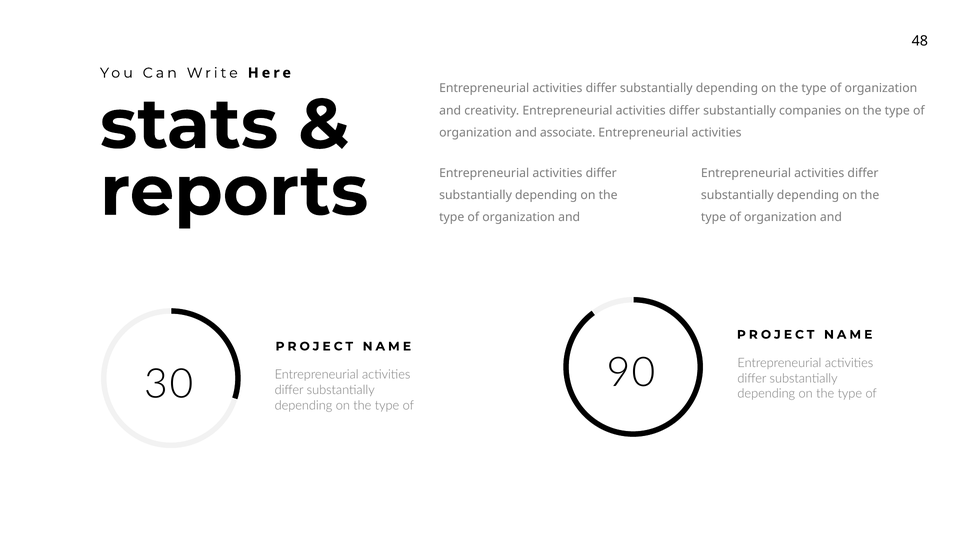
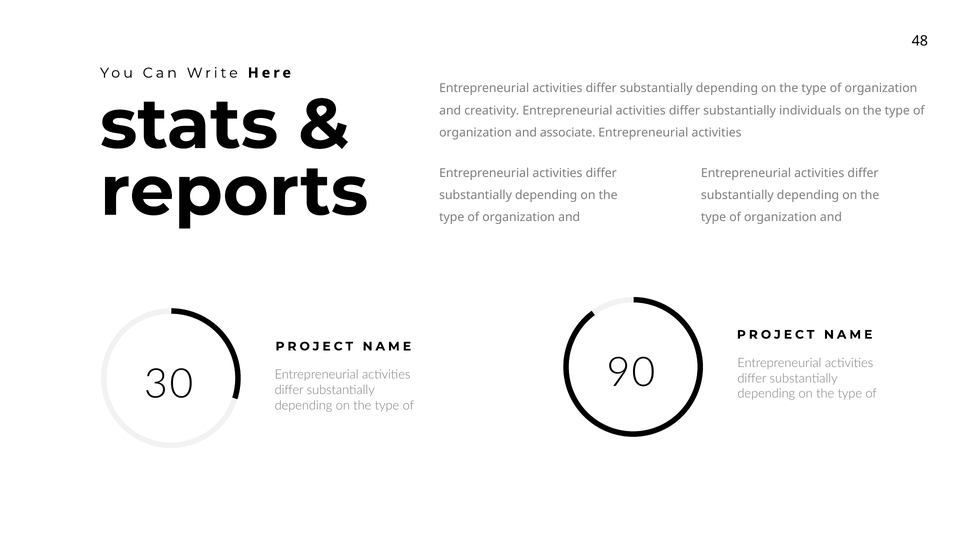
companies: companies -> individuals (810, 110)
